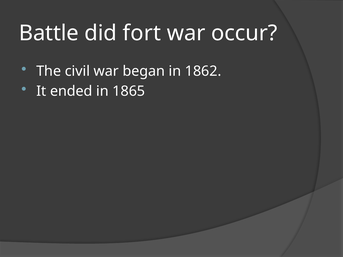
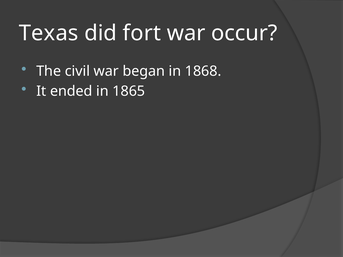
Battle: Battle -> Texas (49, 33)
1862: 1862 -> 1868 (203, 71)
